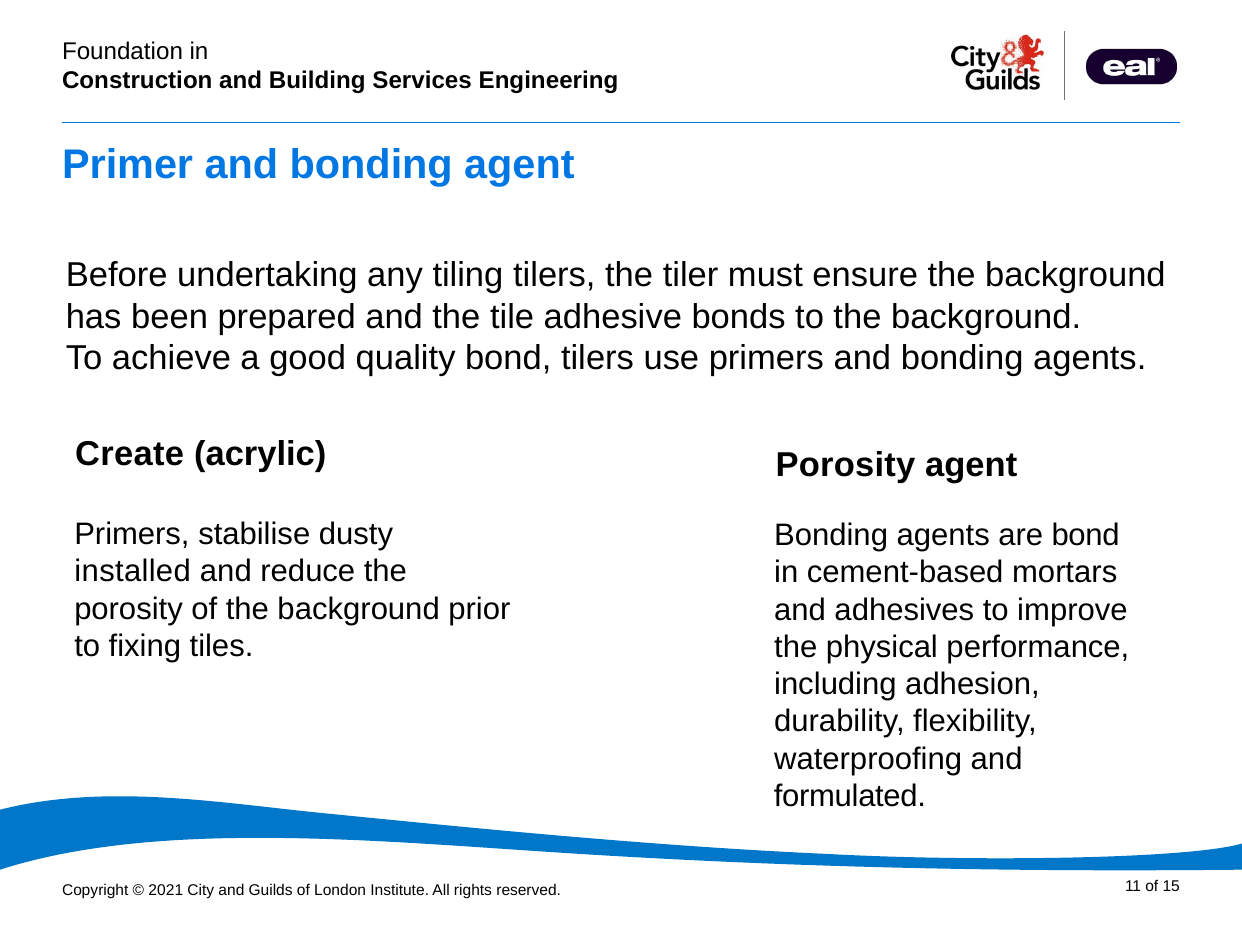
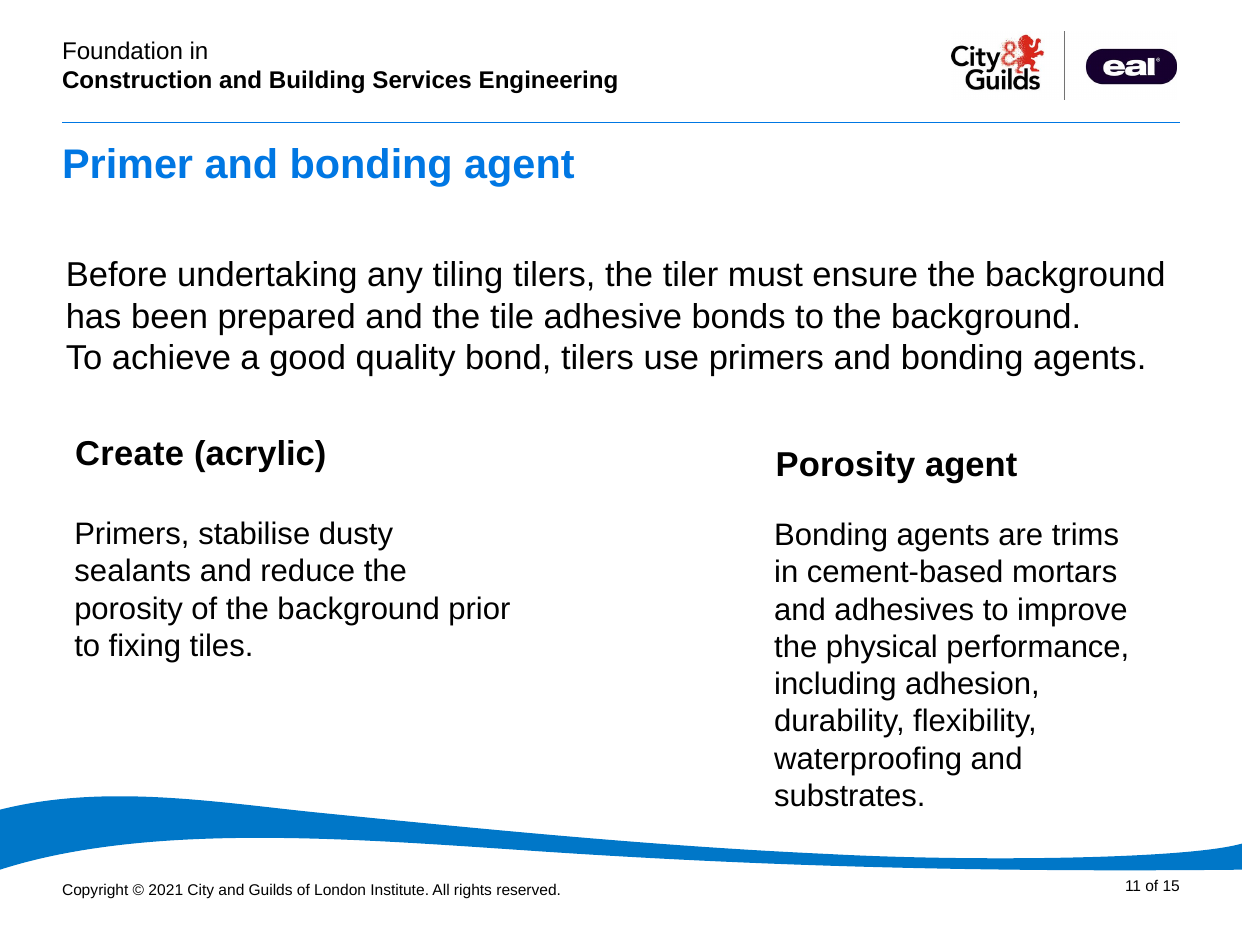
are bond: bond -> trims (1085, 536)
installed: installed -> sealants (133, 572)
formulated: formulated -> substrates (850, 797)
